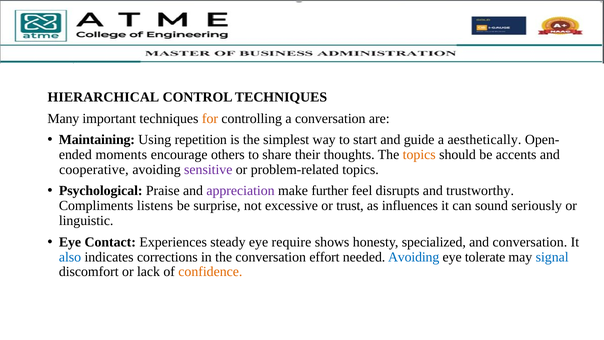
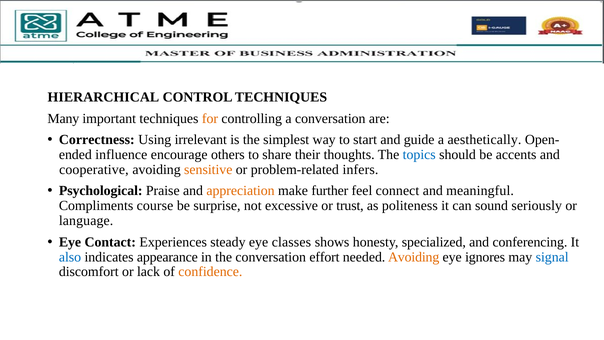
Maintaining: Maintaining -> Correctness (97, 140)
repetition: repetition -> irrelevant (201, 140)
moments: moments -> influence (121, 155)
topics colour: orange -> blue (419, 155)
sensitive colour: purple -> orange (208, 170)
problem-related topics: topics -> infers (360, 170)
appreciation colour: purple -> orange (241, 191)
disrupts: disrupts -> connect (398, 191)
trustworthy: trustworthy -> meaningful (480, 191)
listens: listens -> course (155, 206)
influences: influences -> politeness (410, 206)
linguistic: linguistic -> language (86, 221)
require: require -> classes (291, 242)
and conversation: conversation -> conferencing (530, 242)
corrections: corrections -> appearance (167, 257)
Avoiding colour: blue -> orange (414, 257)
tolerate: tolerate -> ignores (485, 257)
